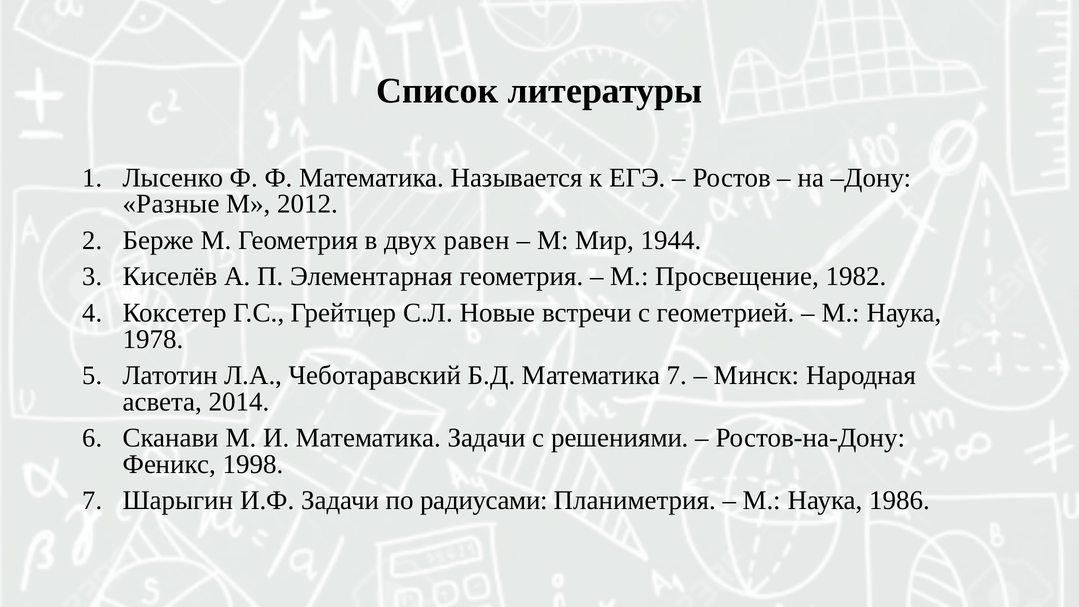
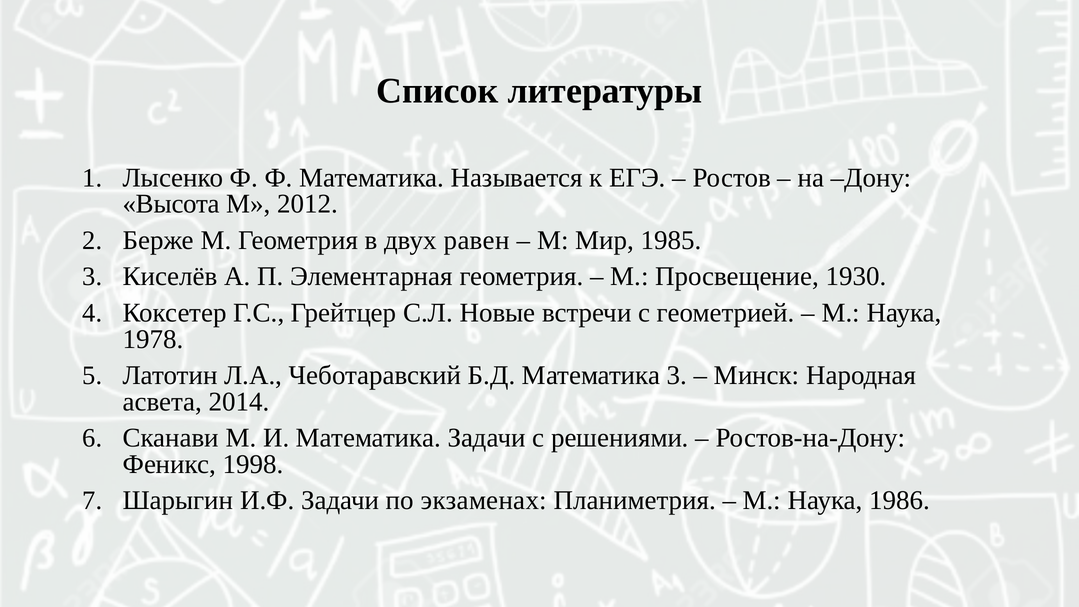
Разные: Разные -> Высота (171, 204)
1944: 1944 -> 1985 (671, 240)
1982: 1982 -> 1930 (856, 277)
Математика 7: 7 -> 3 (677, 375)
радиусами: радиусами -> экзаменах (484, 500)
